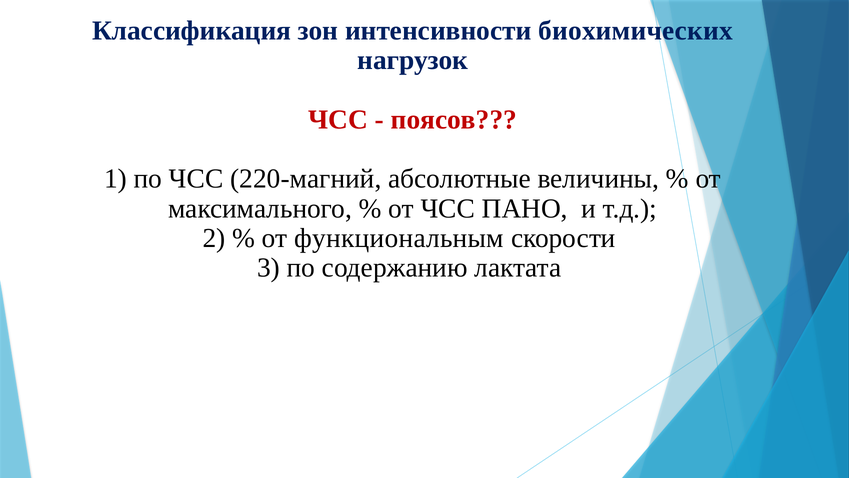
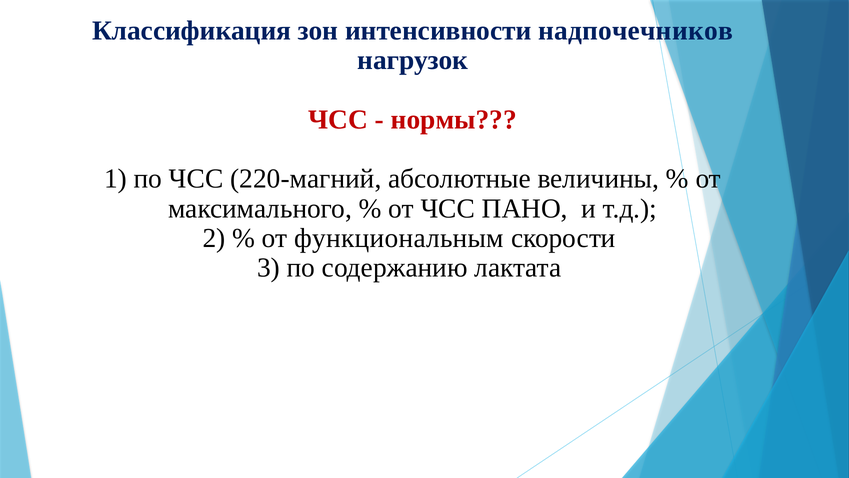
биохимических: биохимических -> надпочечников (636, 31)
поясов: поясов -> нормы (454, 119)
